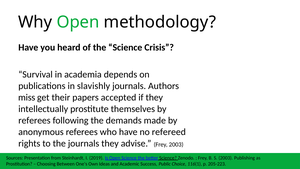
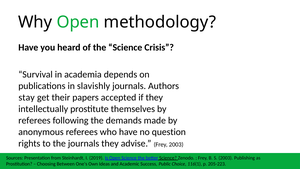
miss: miss -> stay (27, 97)
refereed: refereed -> question (169, 132)
